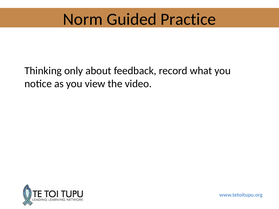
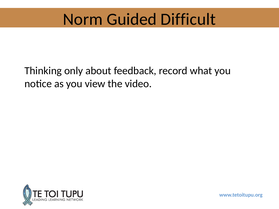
Practice: Practice -> Difficult (188, 19)
